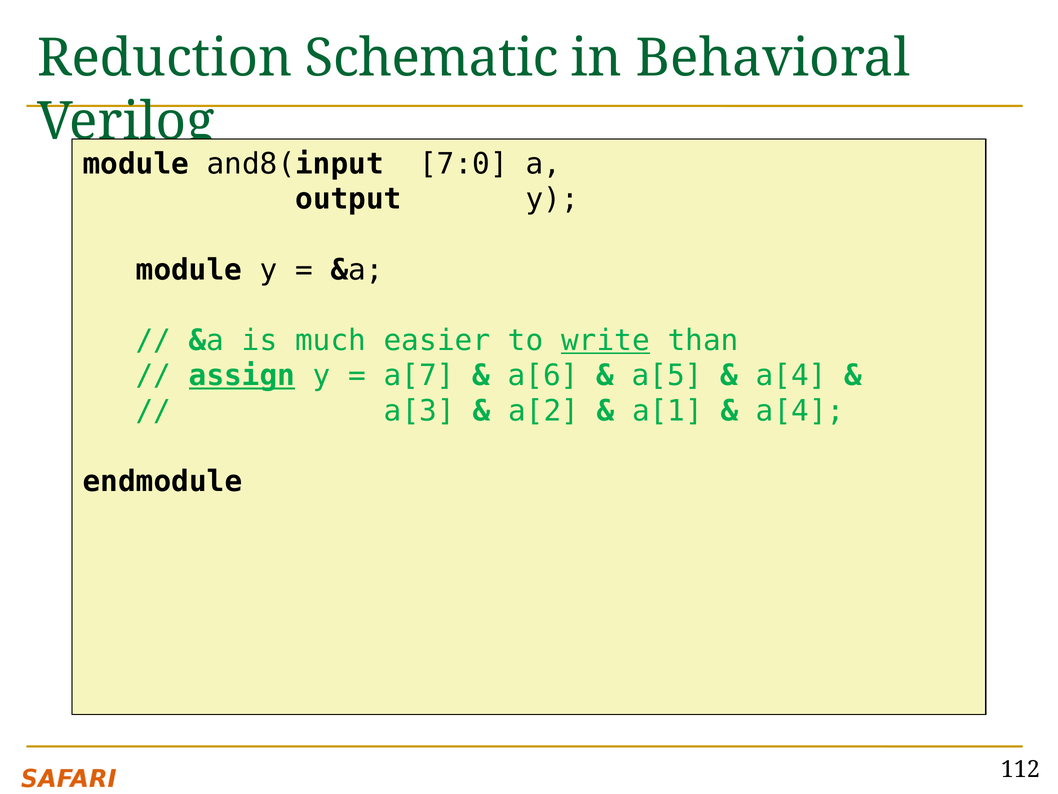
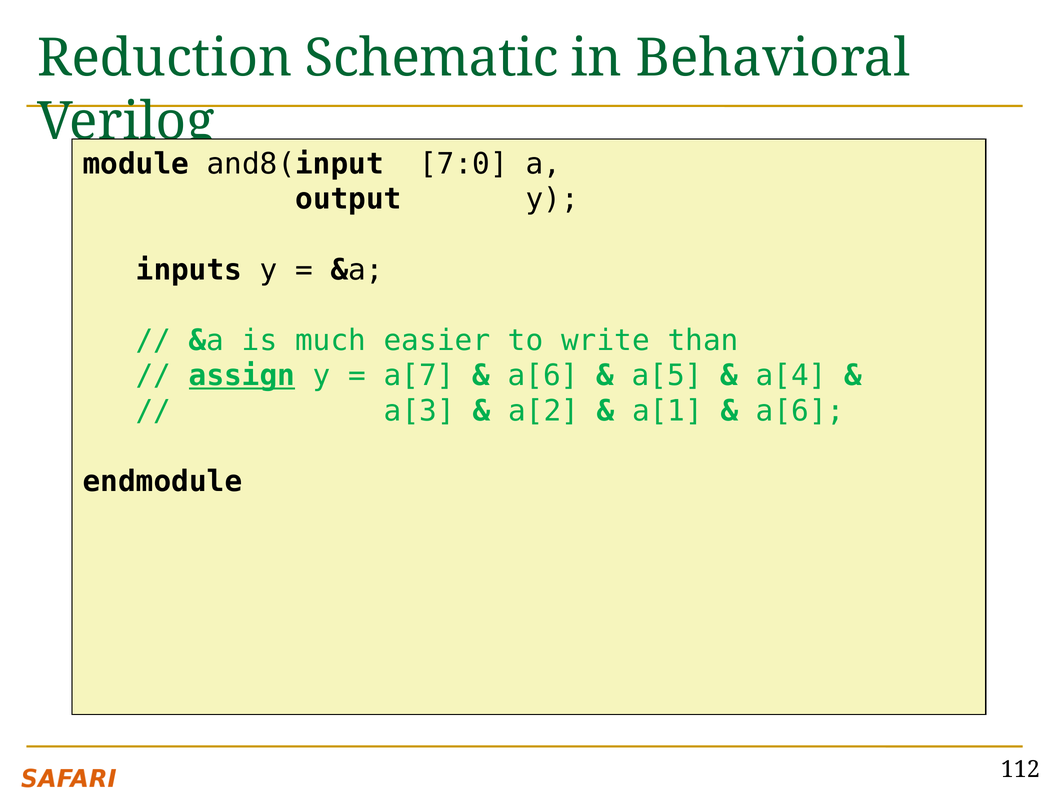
module: module -> inputs (189, 270)
write underline: present -> none (605, 340)
a[4: a[4 -> a[6 (800, 411)
